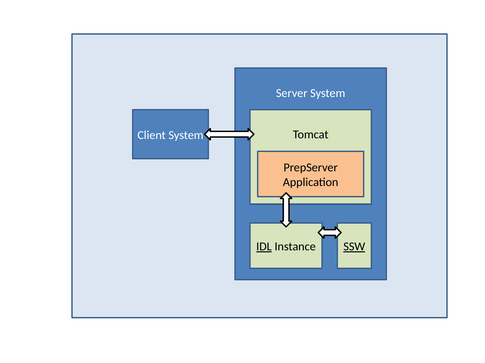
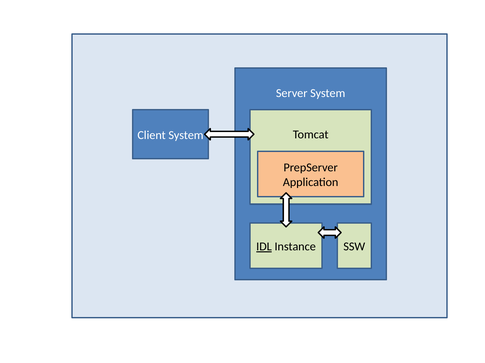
SSW underline: present -> none (354, 247)
